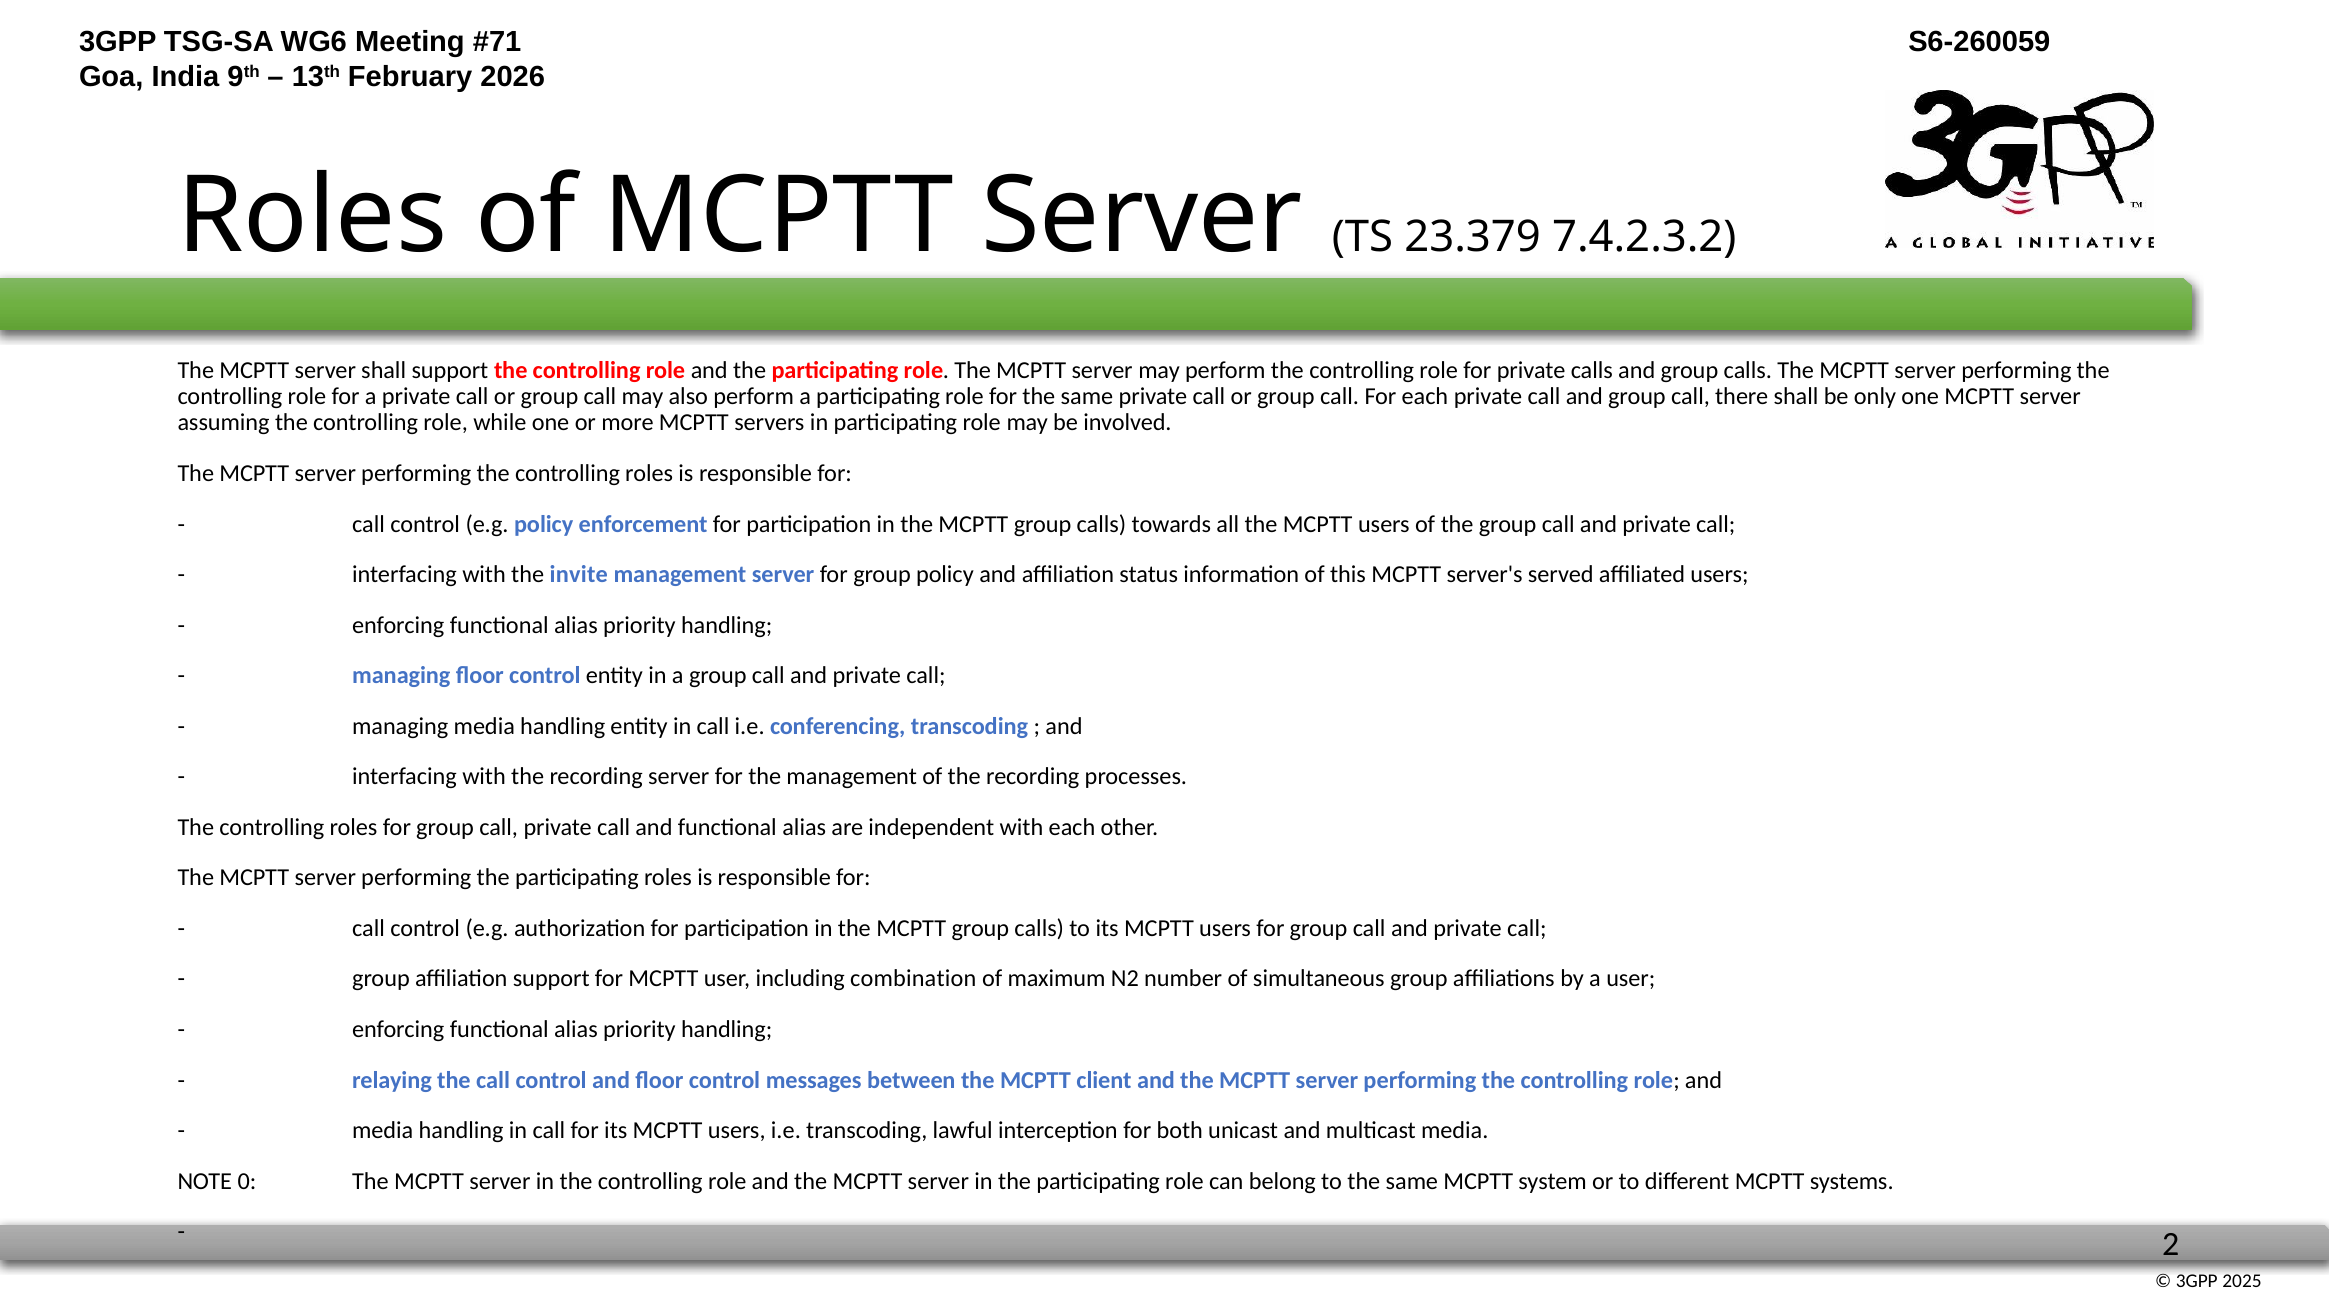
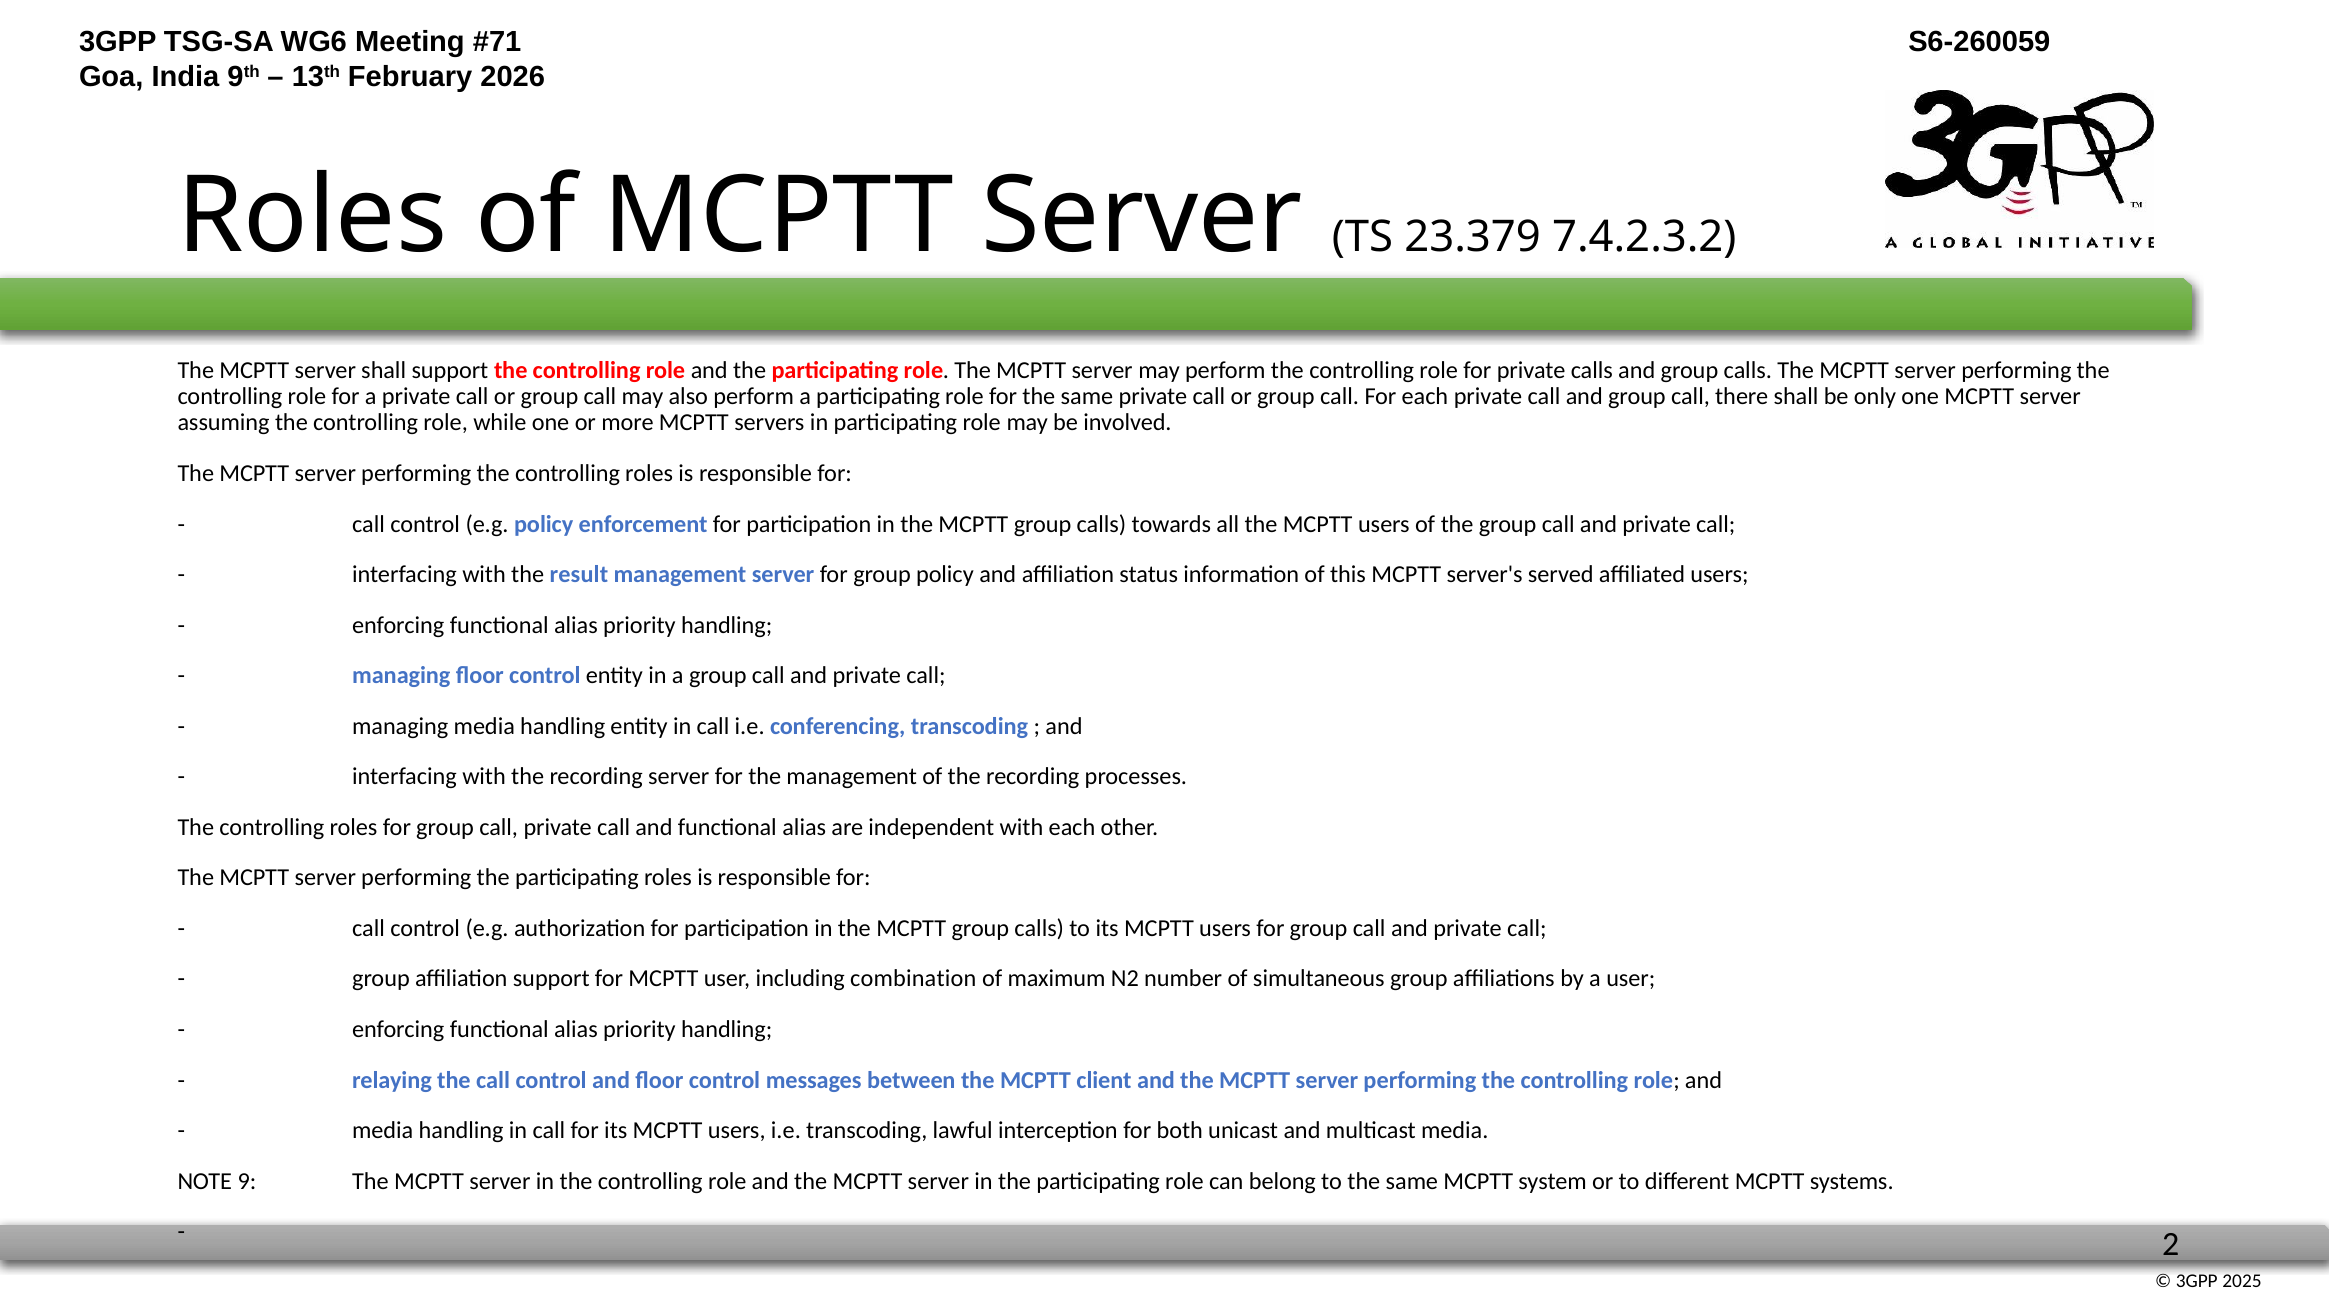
invite: invite -> result (579, 575)
0: 0 -> 9 (247, 1181)
